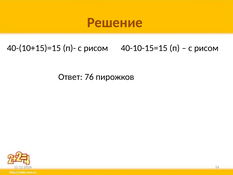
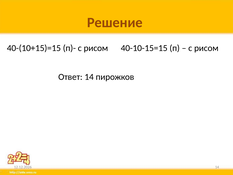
Ответ 76: 76 -> 14 (89, 77)
